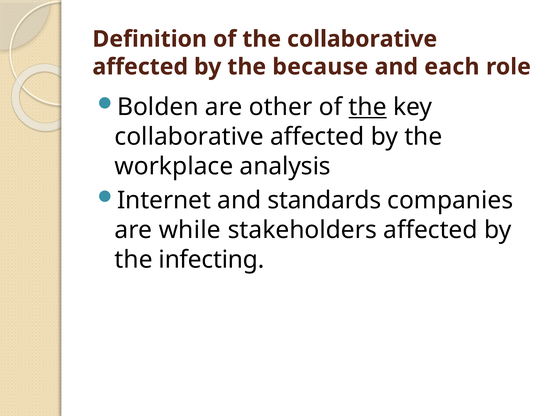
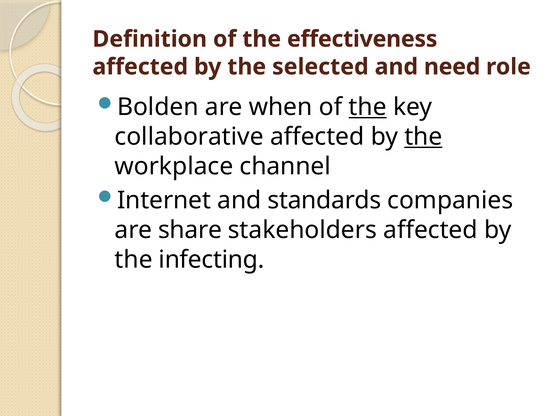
the collaborative: collaborative -> effectiveness (362, 39)
because: because -> selected (320, 67)
each: each -> need (452, 67)
other: other -> when (281, 107)
the underline: none -> present (423, 137)
analysis: analysis -> channel (285, 166)
while: while -> share (190, 230)
